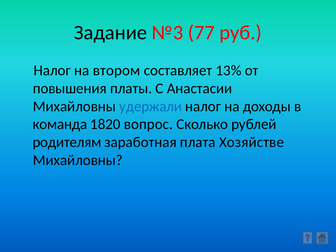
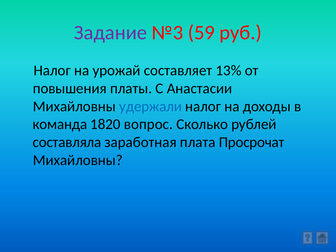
Задание colour: black -> purple (111, 33)
77: 77 -> 59 (201, 33)
втором: втором -> урожай (117, 70)
родителям: родителям -> составляла (67, 142)
Хозяйстве: Хозяйстве -> Просрочат (252, 142)
